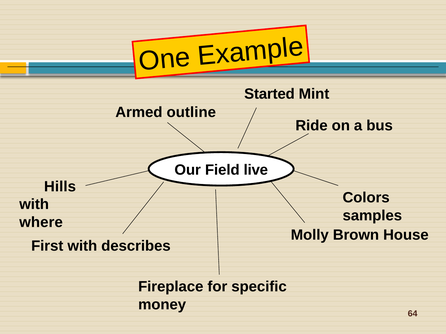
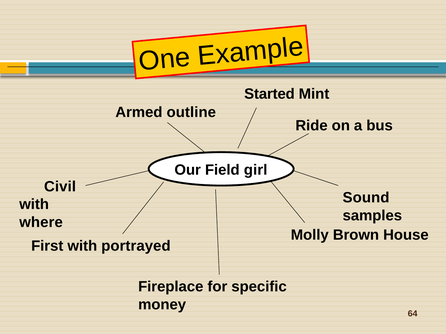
live: live -> girl (256, 170)
Hills: Hills -> Civil (60, 187)
Colors: Colors -> Sound (366, 198)
describes: describes -> portrayed (136, 246)
